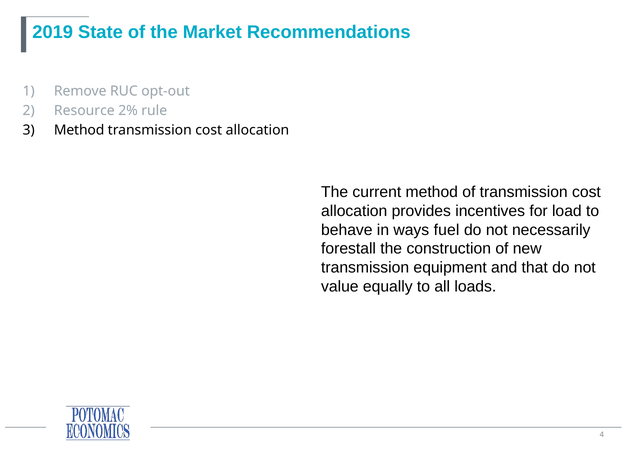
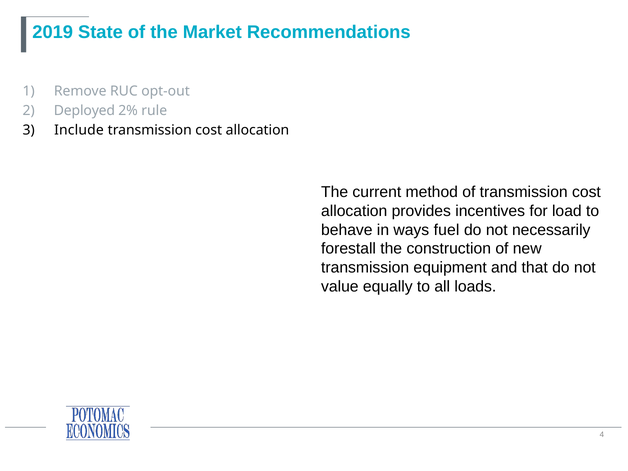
Resource: Resource -> Deployed (84, 110)
Method: Method -> Include (79, 130)
